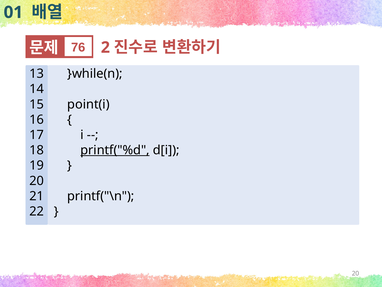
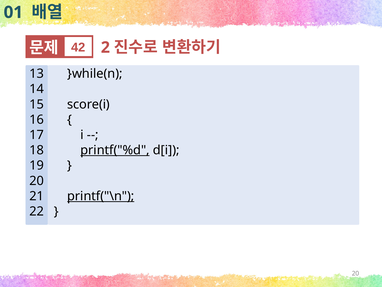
76: 76 -> 42 (78, 47)
point(i: point(i -> score(i (88, 104)
printf("\n underline: none -> present (101, 196)
